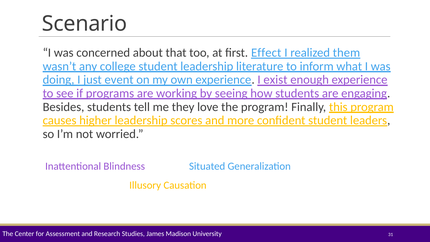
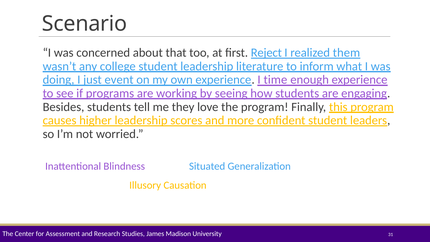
Effect: Effect -> Reject (266, 53)
exist: exist -> time (275, 80)
